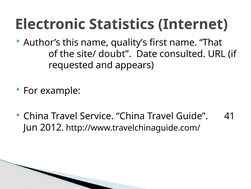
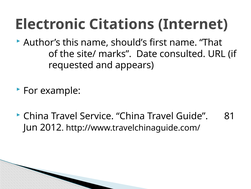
Statistics: Statistics -> Citations (122, 24)
quality’s: quality’s -> should’s (129, 42)
doubt: doubt -> marks (115, 54)
41: 41 -> 81 (230, 116)
